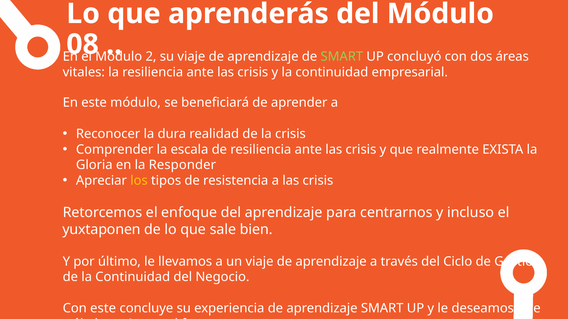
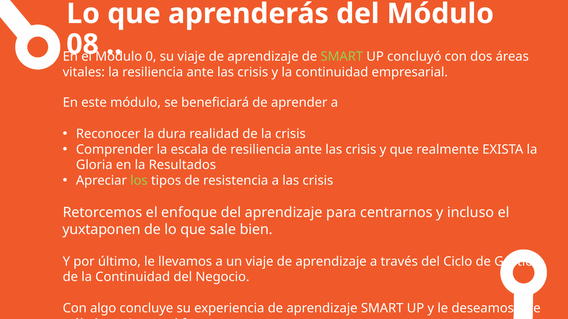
2: 2 -> 0 (151, 57)
Responder: Responder -> Resultados (182, 165)
los colour: yellow -> light green (139, 181)
Con este: este -> algo (103, 309)
